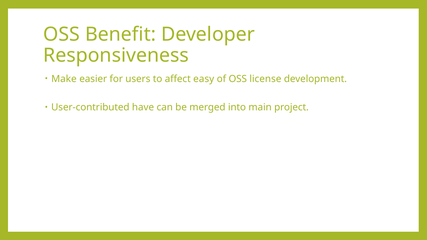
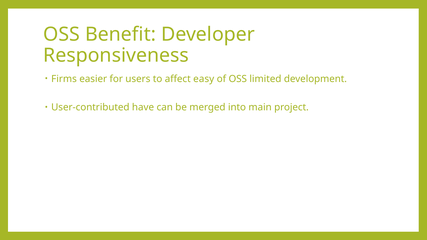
Make: Make -> Firms (64, 79)
license: license -> limited (265, 79)
